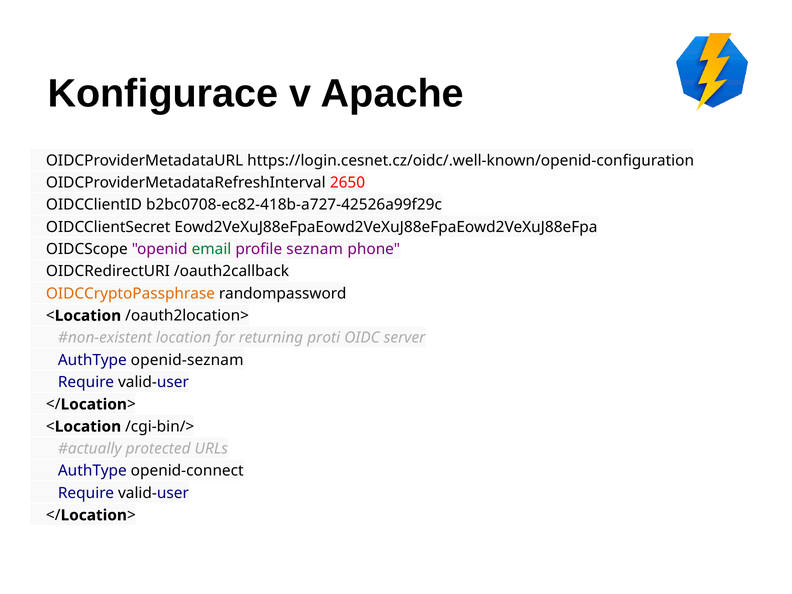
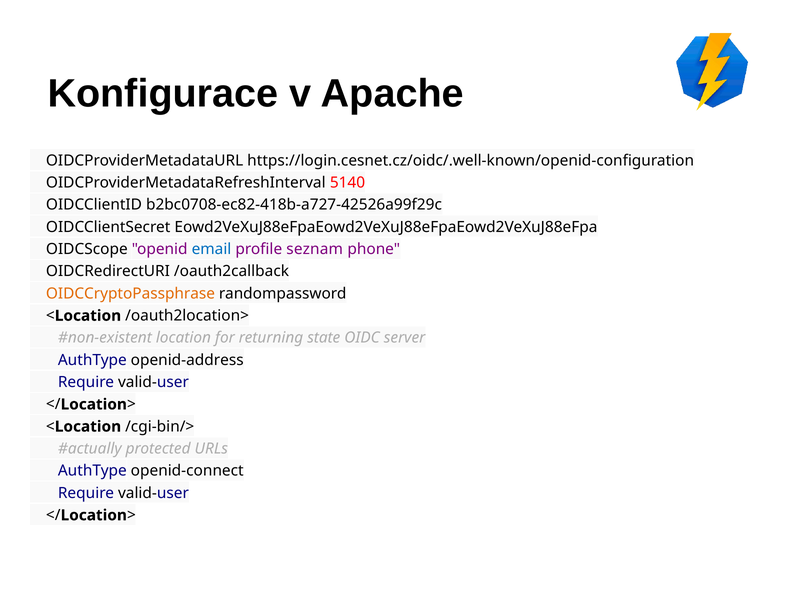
2650: 2650 -> 5140 (348, 183)
email colour: green -> blue (211, 249)
proti: proti -> state (324, 338)
openid-seznam: openid-seznam -> openid-address (187, 360)
